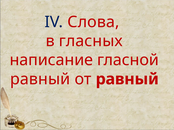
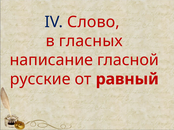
Слова: Слова -> Слово (93, 22)
равный: равный -> русские (40, 79)
